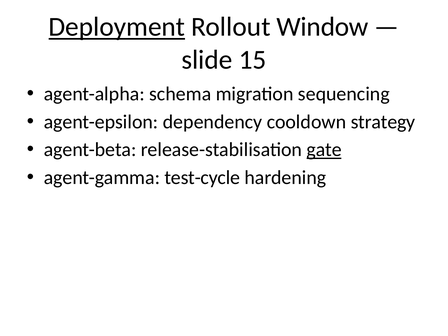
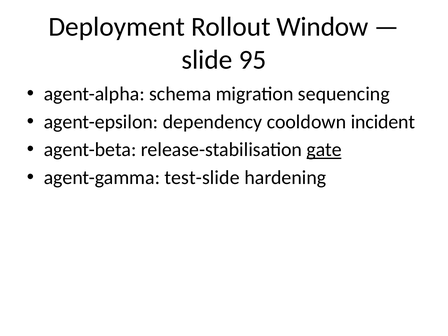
Deployment underline: present -> none (117, 27)
15: 15 -> 95 (253, 60)
strategy: strategy -> incident (383, 122)
test-cycle: test-cycle -> test-slide (202, 178)
